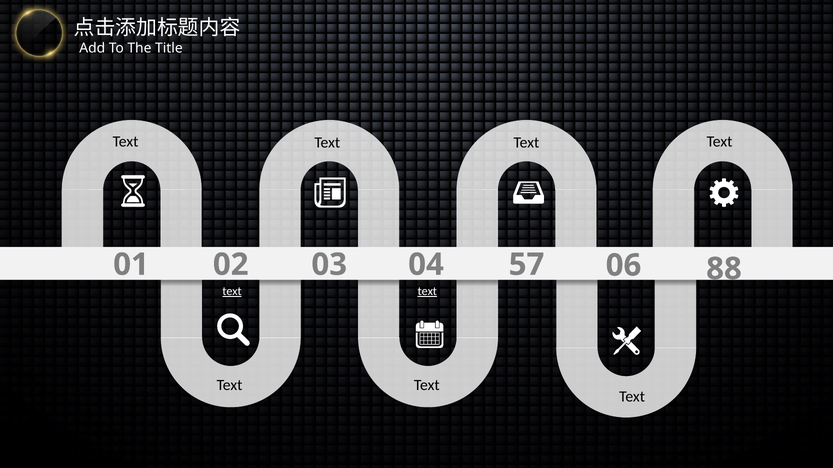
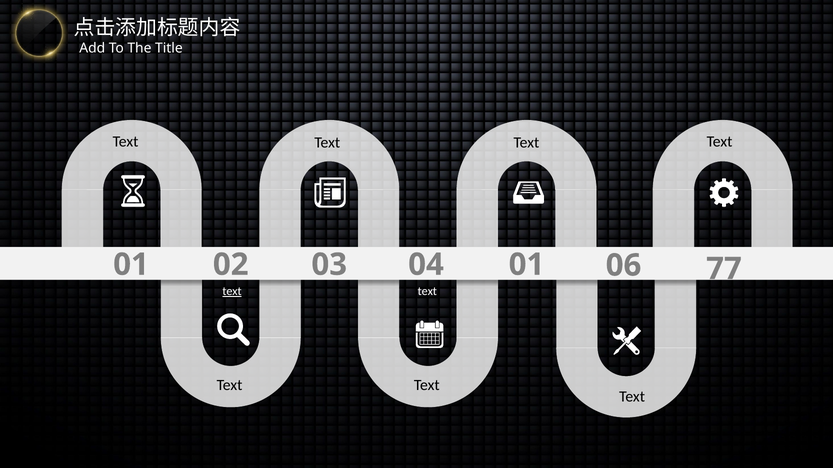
03 57: 57 -> 01 (527, 265)
88: 88 -> 77 (724, 269)
text underline: present -> none (427, 292)
